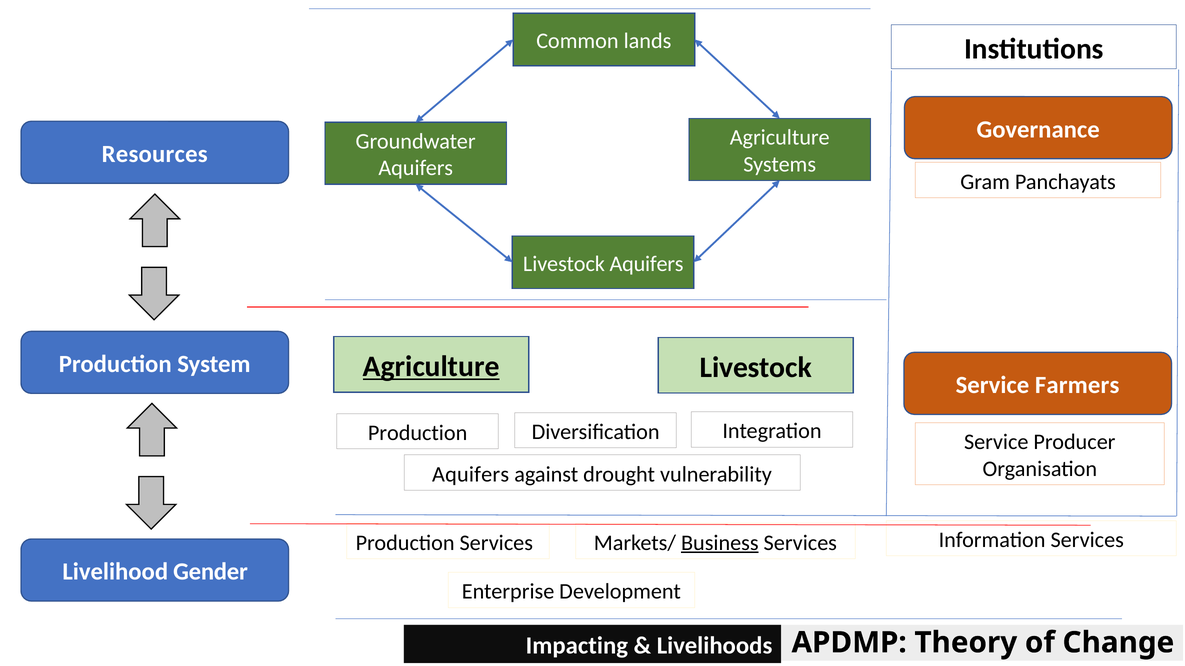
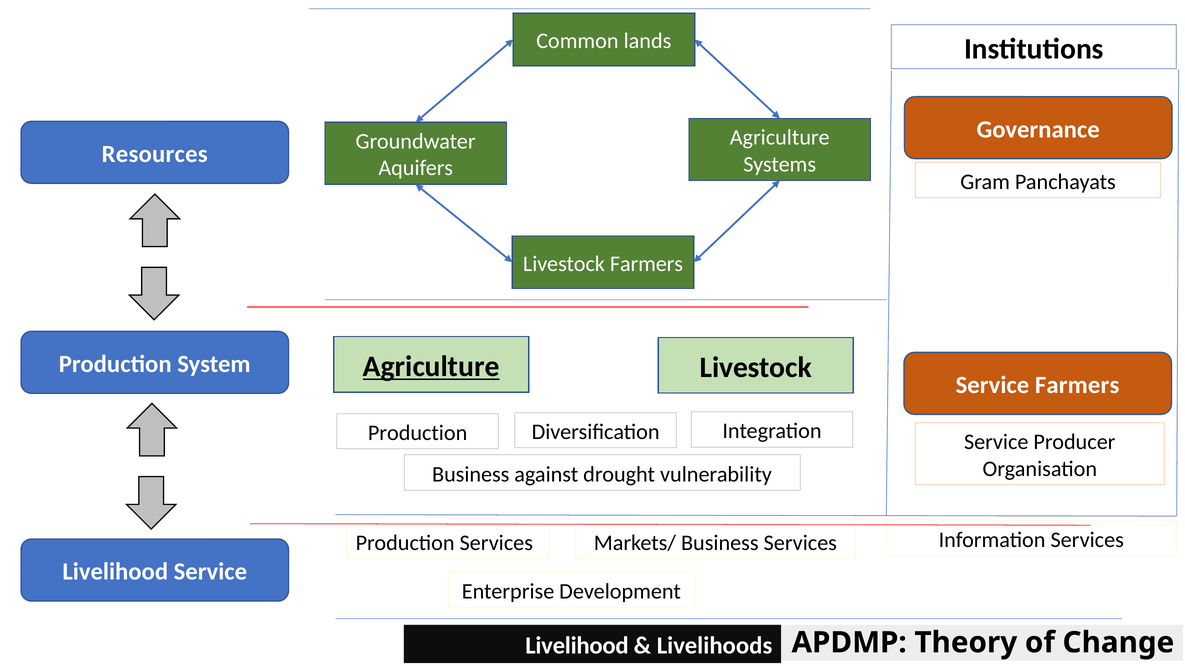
Livestock Aquifers: Aquifers -> Farmers (647, 264)
Aquifers: Aquifers -> Business (471, 475)
Business underline: present -> none (720, 543)
Livelihood Gender: Gender -> Service (210, 572)
Impacting: Impacting -> Livelihood (577, 646)
